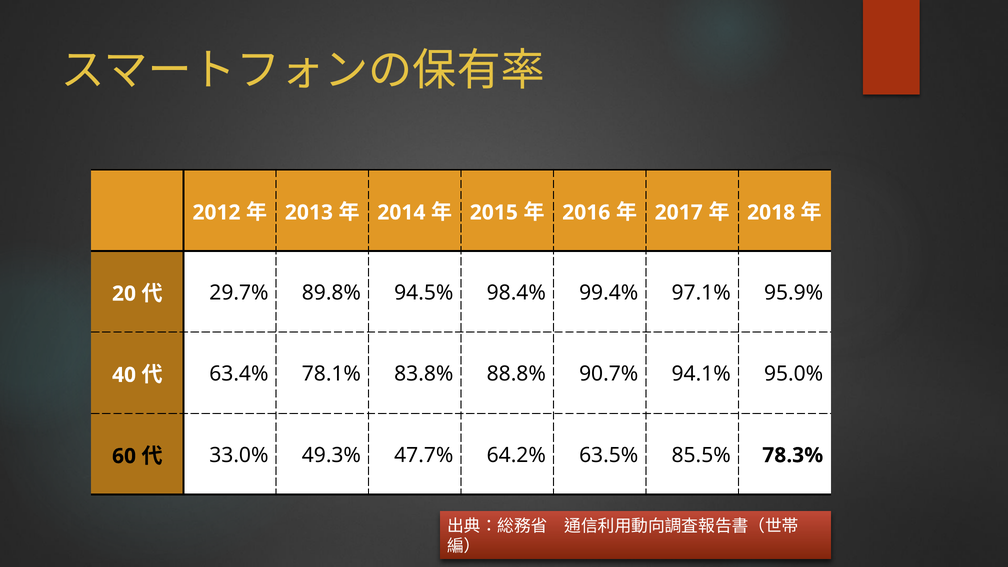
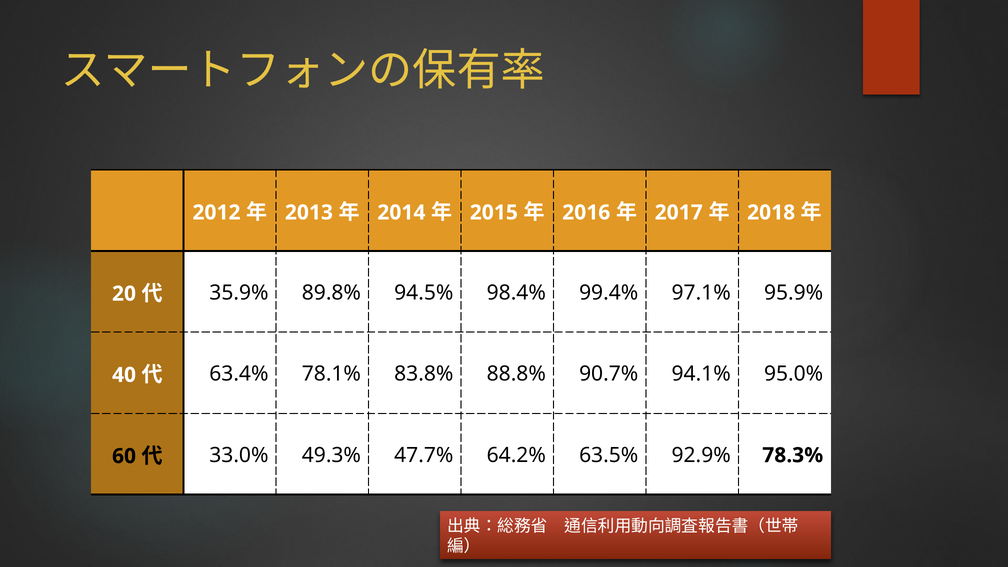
29.7%: 29.7% -> 35.9% (239, 293)
85.5%: 85.5% -> 92.9% (701, 455)
